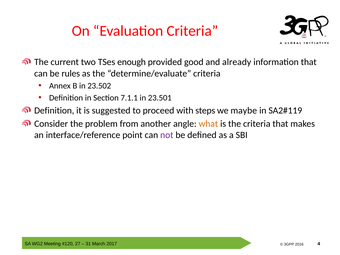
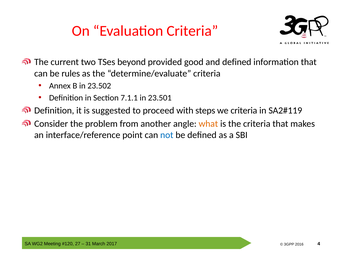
enough: enough -> beyond (132, 62)
and already: already -> defined (237, 62)
we maybe: maybe -> criteria (244, 110)
not colour: purple -> blue (167, 135)
